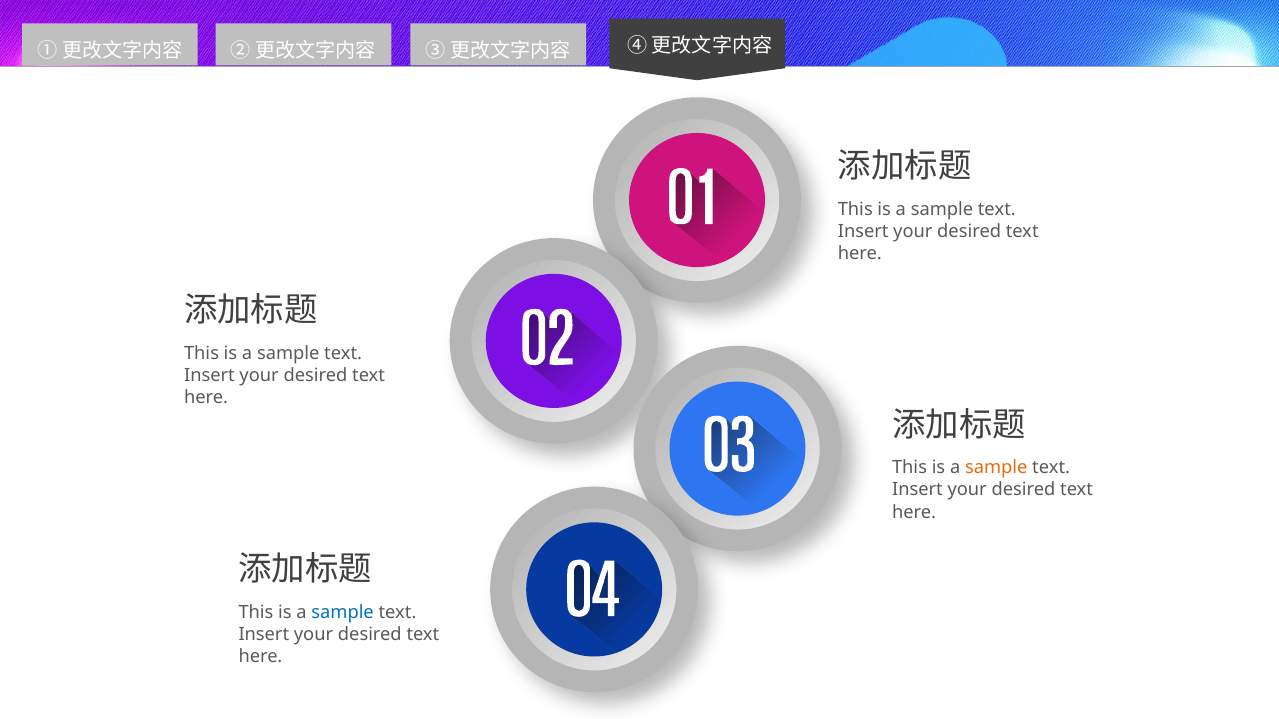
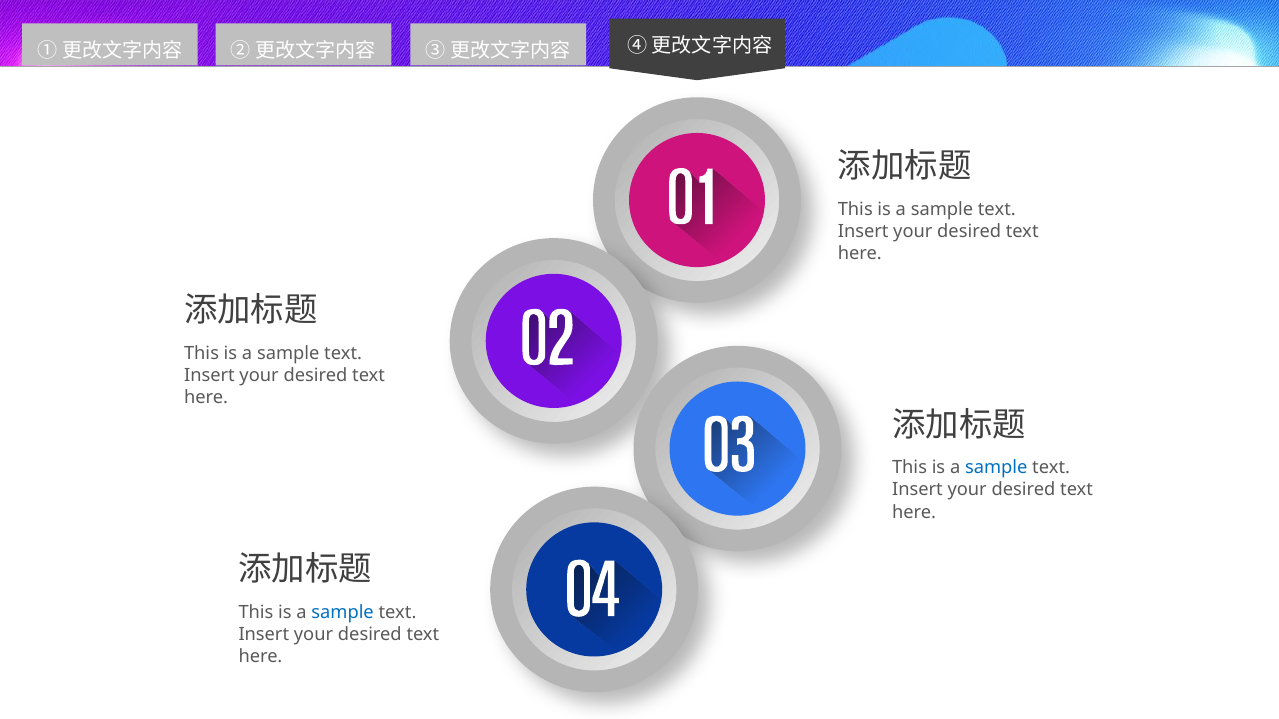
sample colour: orange -> blue (996, 468)
